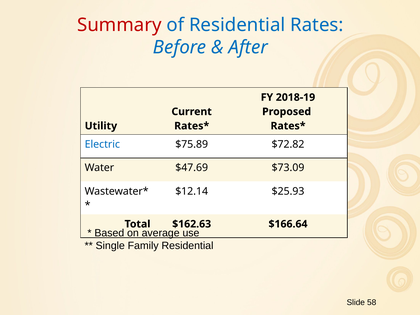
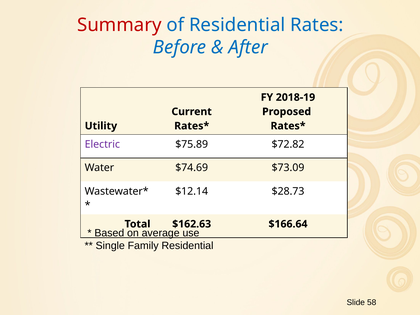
Electric colour: blue -> purple (102, 144)
$47.69: $47.69 -> $74.69 (192, 168)
$25.93: $25.93 -> $28.73 (288, 191)
